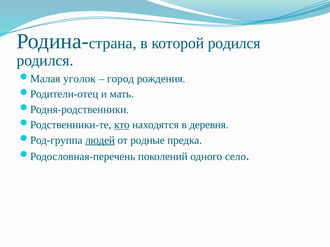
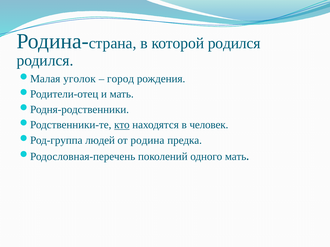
деревня: деревня -> человек (209, 125)
людей underline: present -> none (100, 140)
родные: родные -> родина (147, 140)
одного село: село -> мать (236, 157)
